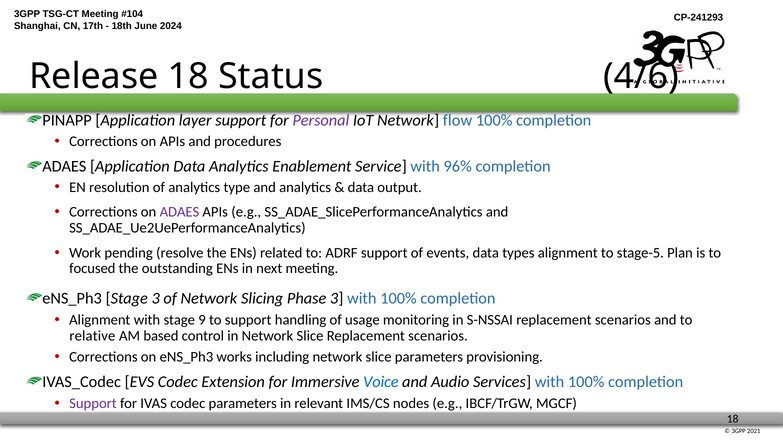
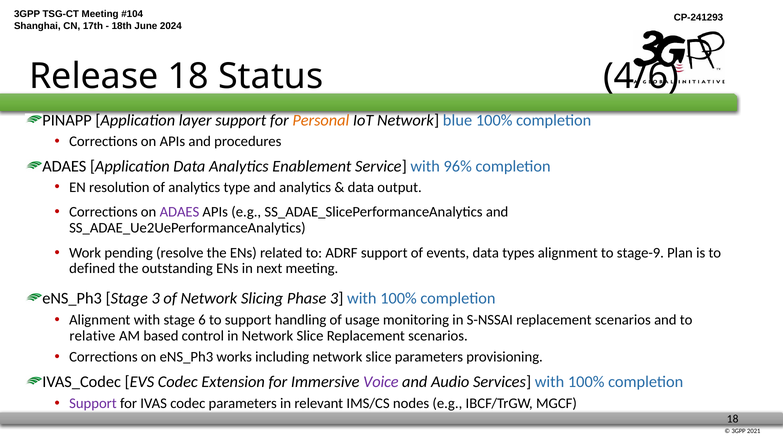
Personal colour: purple -> orange (321, 120)
flow: flow -> blue (458, 120)
stage-5: stage-5 -> stage-9 (640, 252)
focused: focused -> defined (92, 268)
9: 9 -> 6 (202, 320)
Voice colour: blue -> purple (381, 381)
